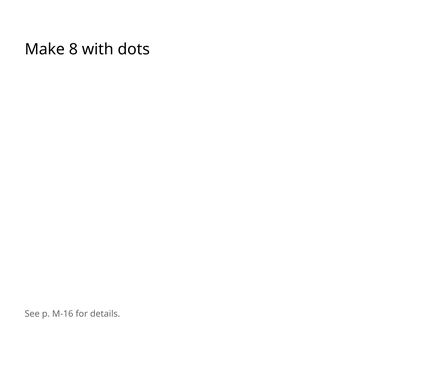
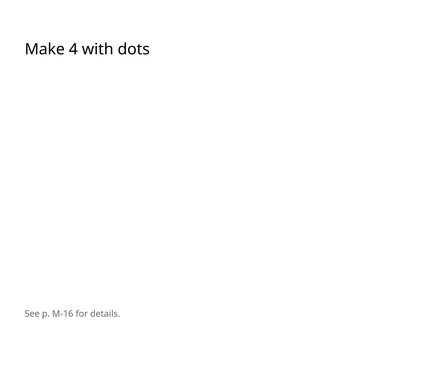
8: 8 -> 4 (73, 49)
